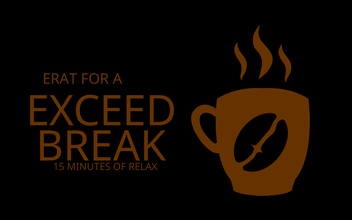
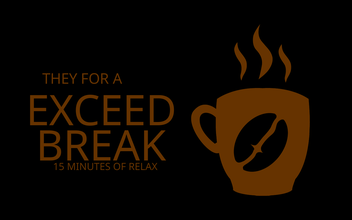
ERAT: ERAT -> THEY (60, 79)
